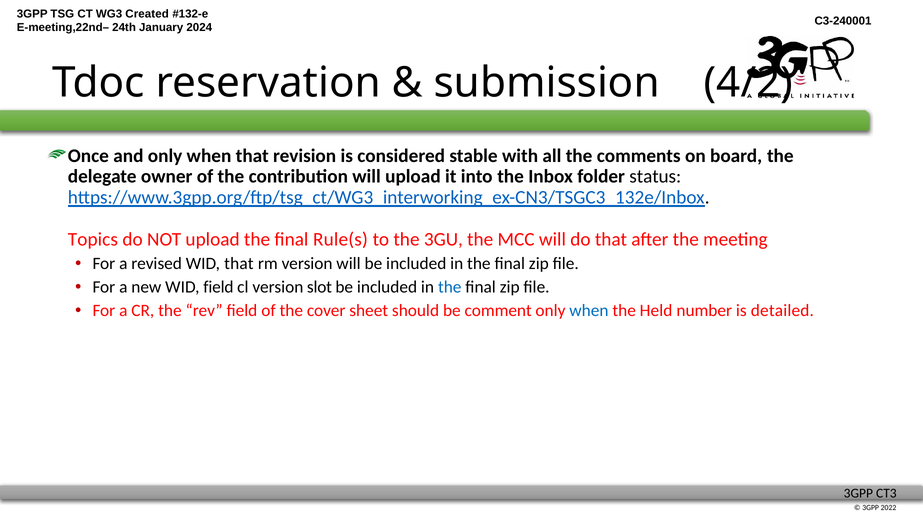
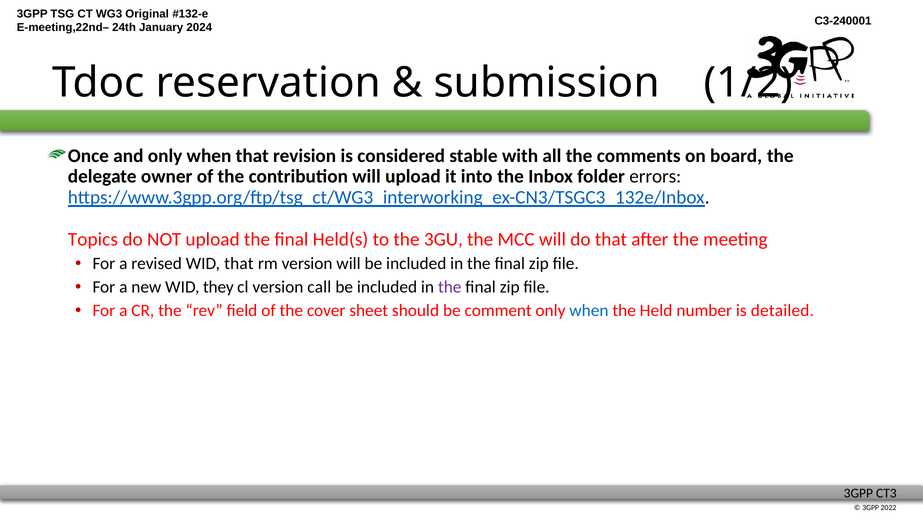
Created: Created -> Original (147, 14)
4/2: 4/2 -> 1/2 (748, 83)
status: status -> errors (655, 177)
Rule(s: Rule(s -> Held(s (341, 239)
WID field: field -> they (218, 287)
slot: slot -> call (319, 287)
the colour: blue -> purple (450, 287)
